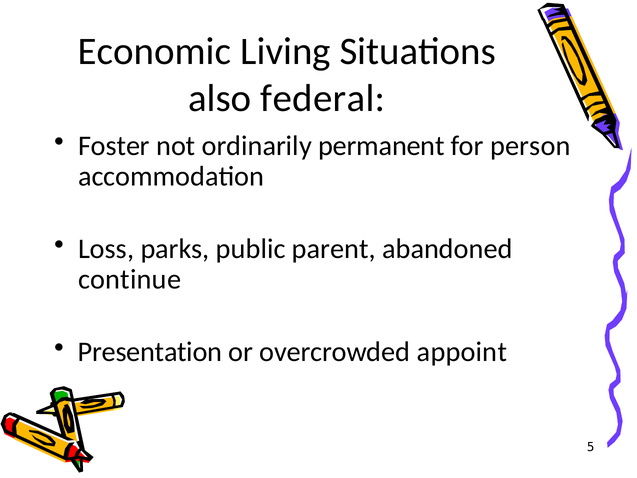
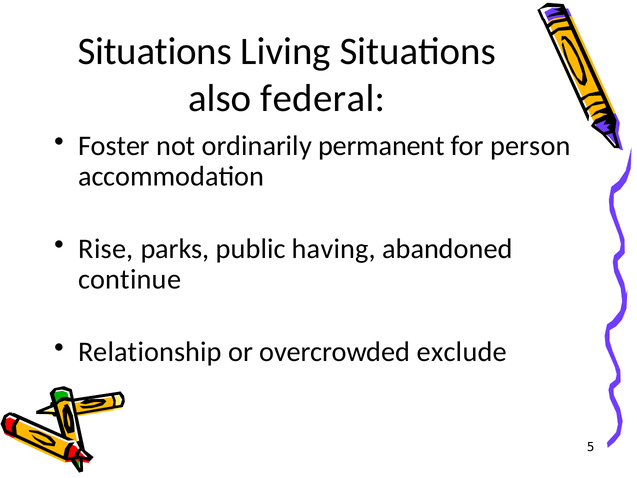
Economic: Economic -> Situations (155, 52)
Loss: Loss -> Rise (106, 249)
parent: parent -> having (334, 249)
Presentation: Presentation -> Relationship (150, 352)
appoint: appoint -> exclude (462, 352)
